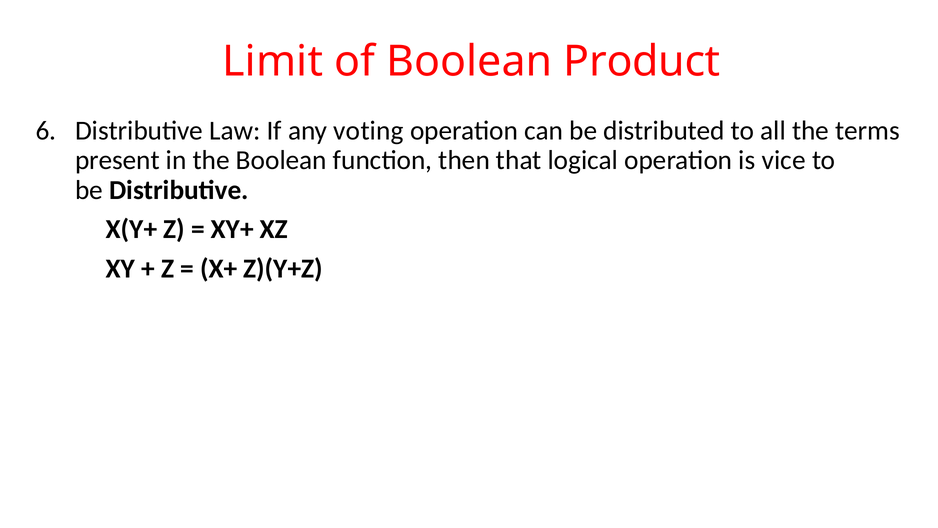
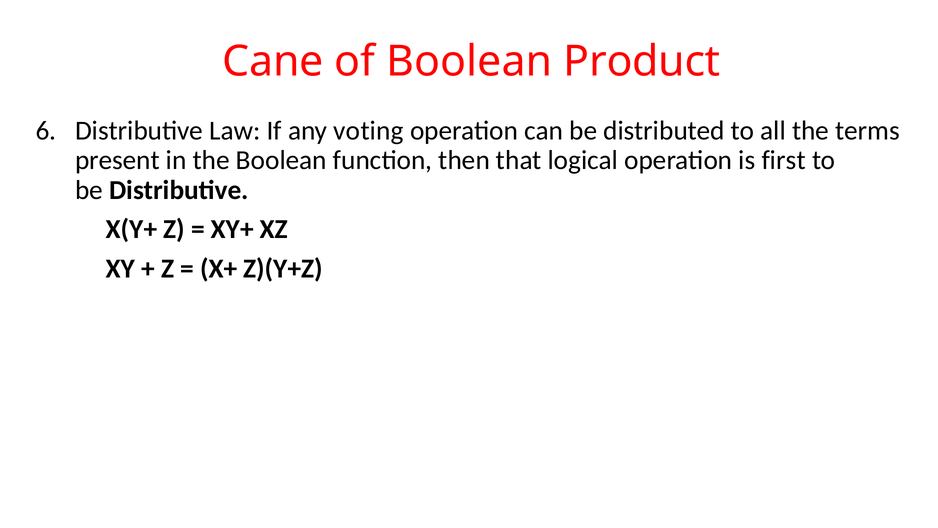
Limit: Limit -> Cane (273, 61)
vice: vice -> first (784, 160)
